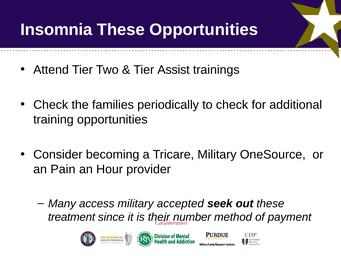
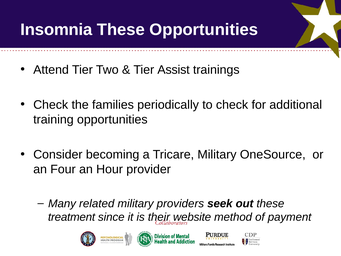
Pain: Pain -> Four (63, 169)
access: access -> related (97, 203)
accepted: accepted -> providers (180, 203)
number: number -> website (192, 217)
